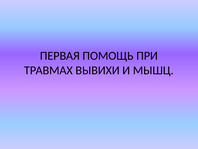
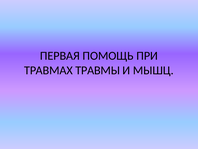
ВЫВИХИ: ВЫВИХИ -> ТРАВМЫ (98, 70)
